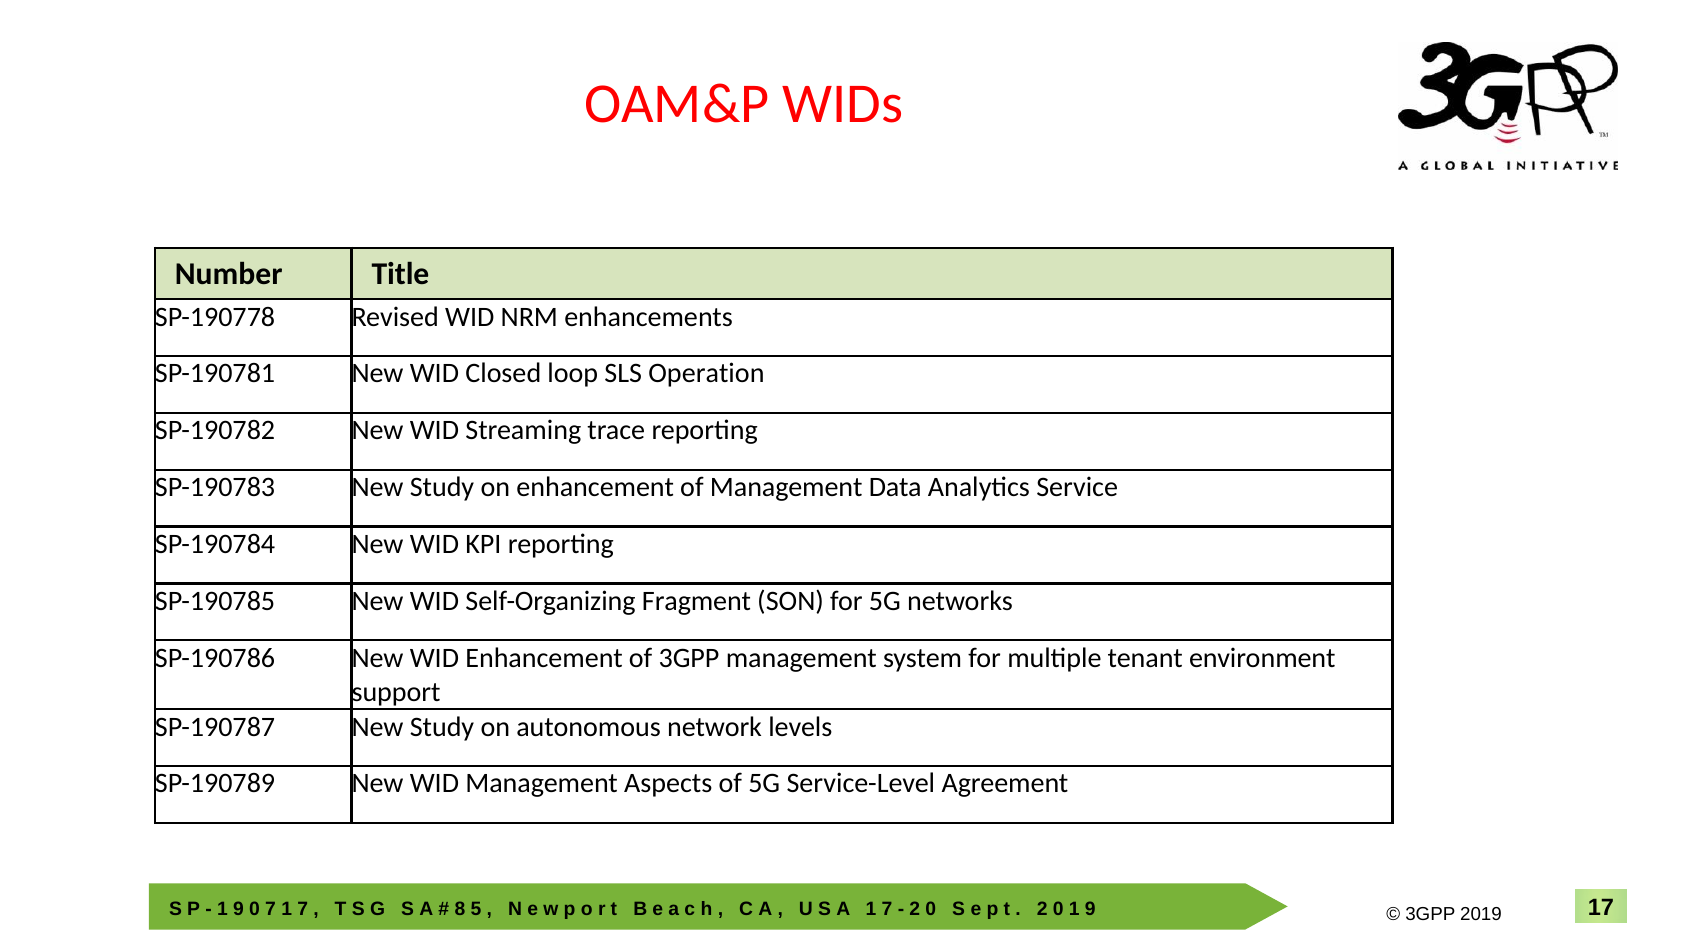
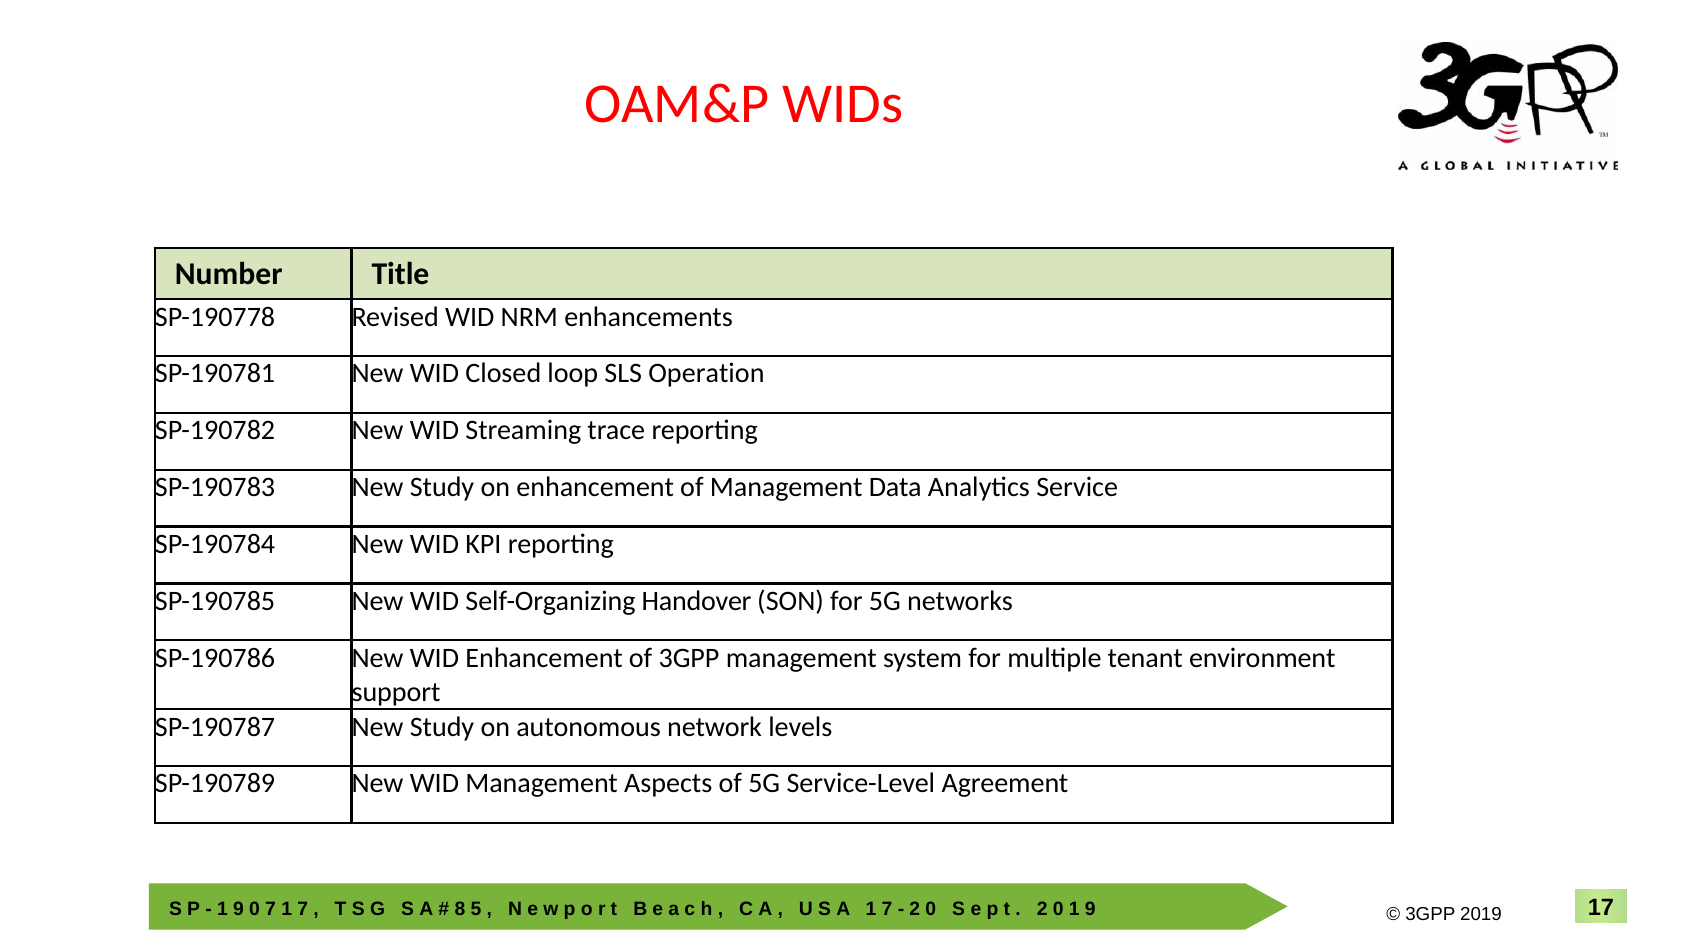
Fragment: Fragment -> Handover (697, 601)
